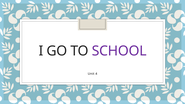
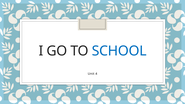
SCHOOL colour: purple -> blue (119, 51)
